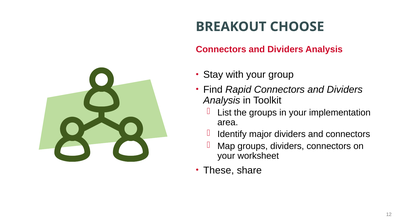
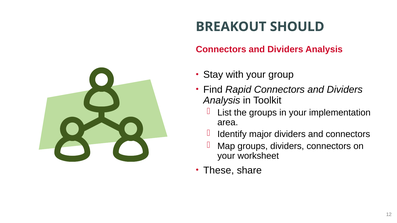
CHOOSE: CHOOSE -> SHOULD (297, 27)
